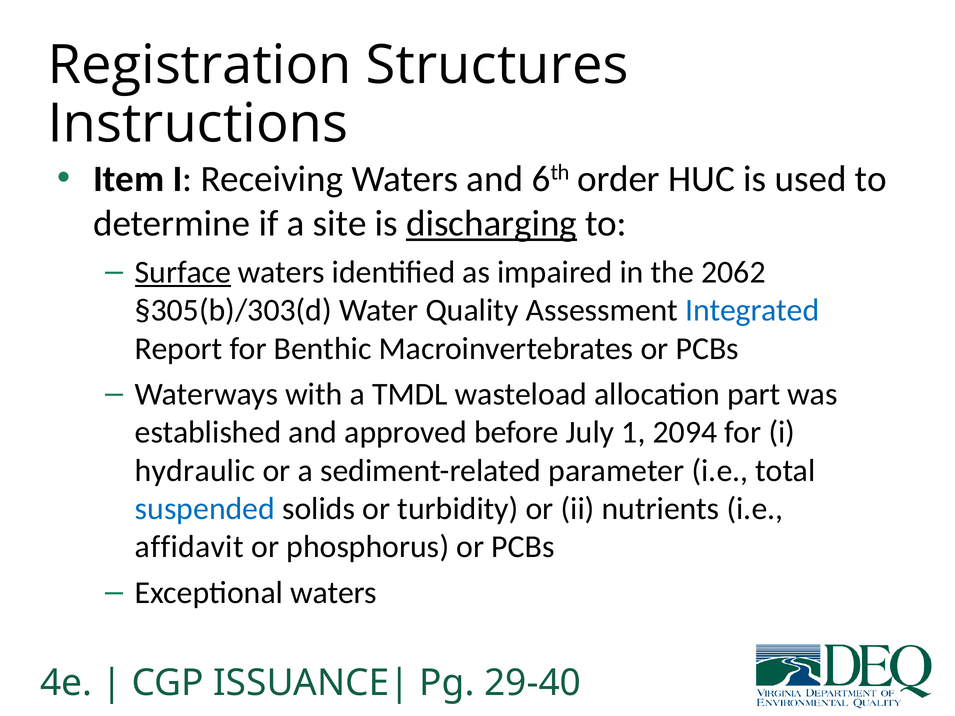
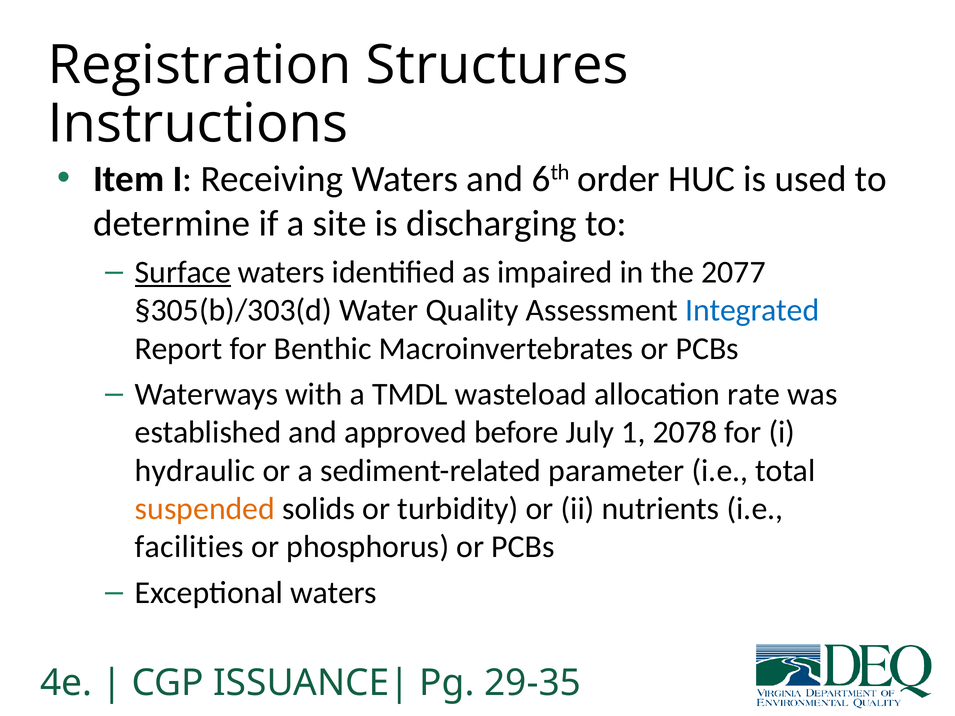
discharging underline: present -> none (492, 224)
2062: 2062 -> 2077 (733, 272)
part: part -> rate (754, 394)
2094: 2094 -> 2078 (685, 433)
suspended colour: blue -> orange (205, 509)
affidavit: affidavit -> facilities (189, 547)
29-40: 29-40 -> 29-35 (533, 683)
